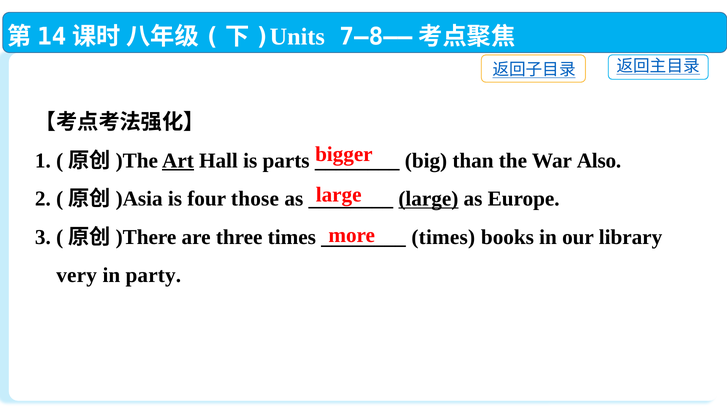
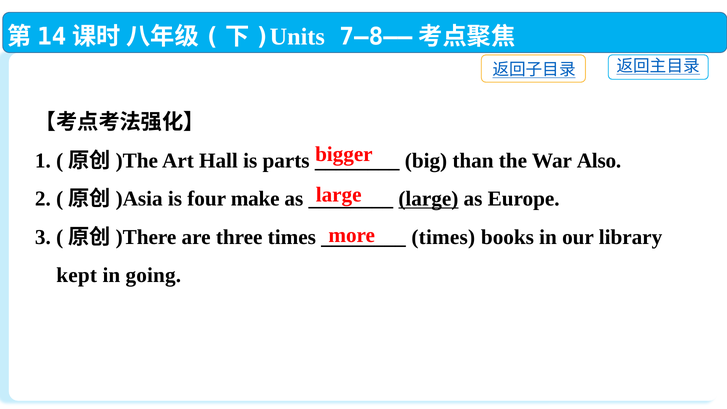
Art underline: present -> none (178, 161)
those: those -> make (255, 199)
very: very -> kept (77, 275)
party: party -> going (153, 275)
